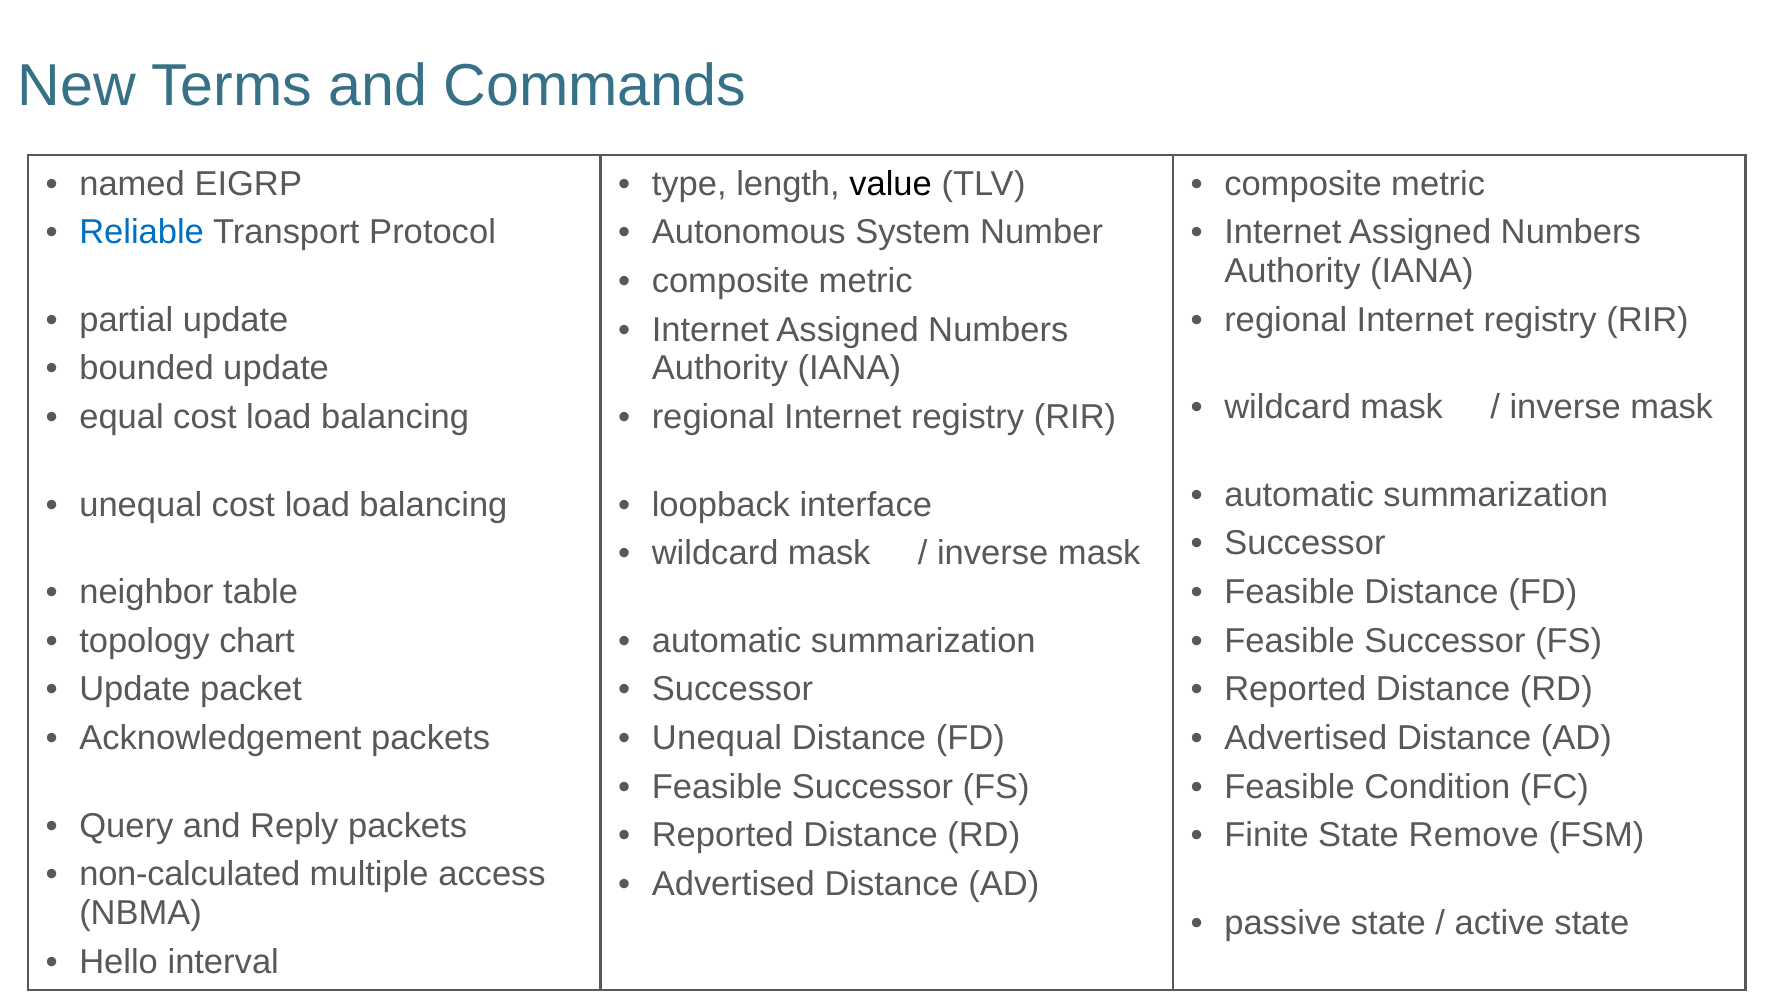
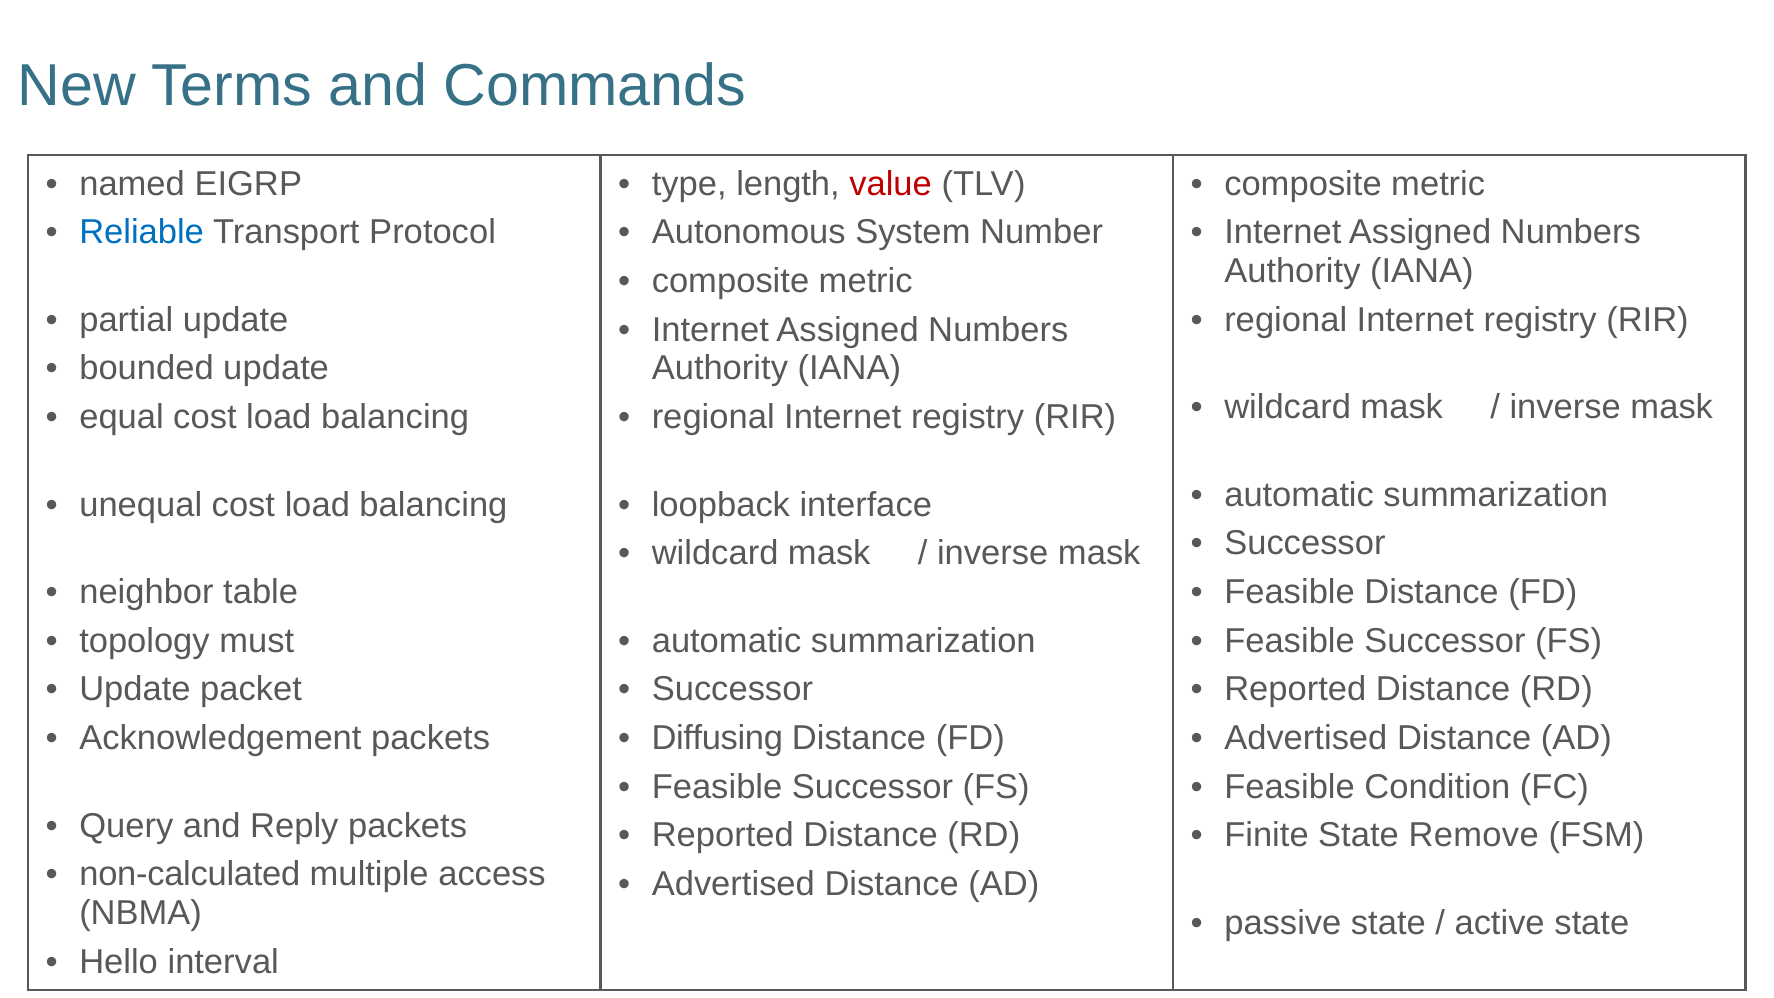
value colour: black -> red (891, 184)
chart: chart -> must (257, 641)
Unequal: Unequal -> Diffusing (717, 738)
